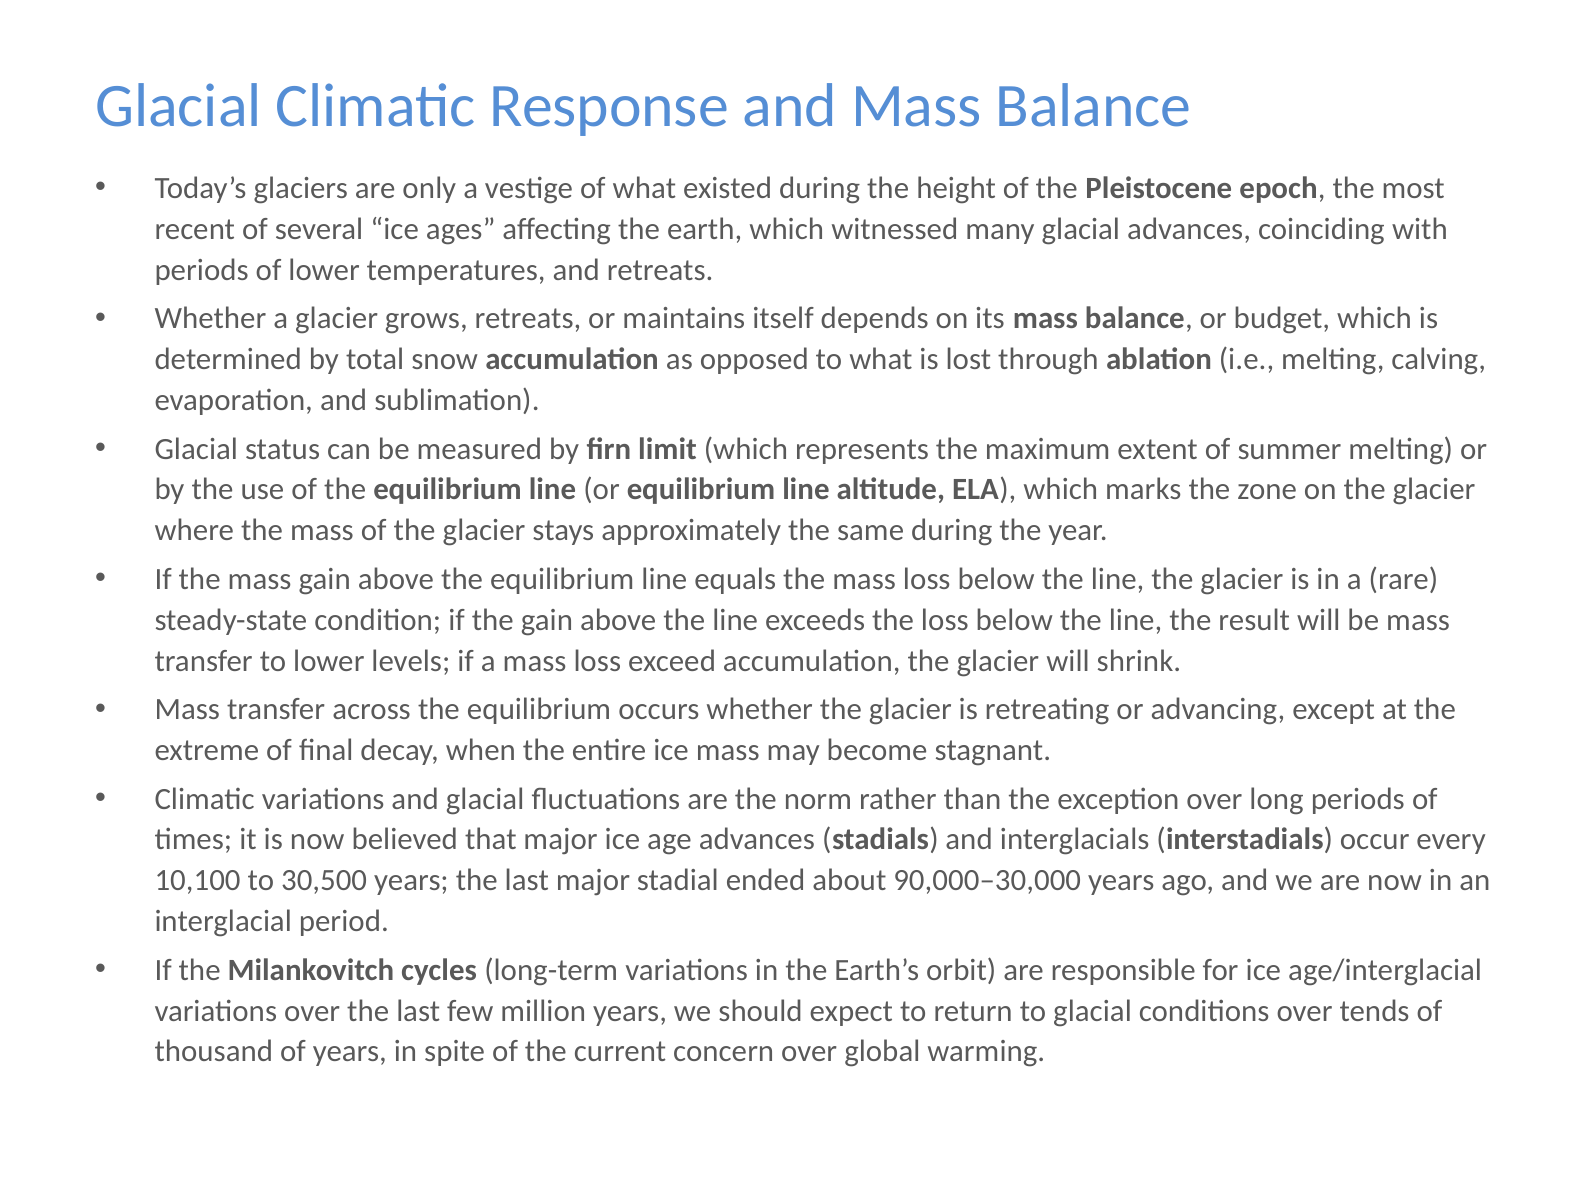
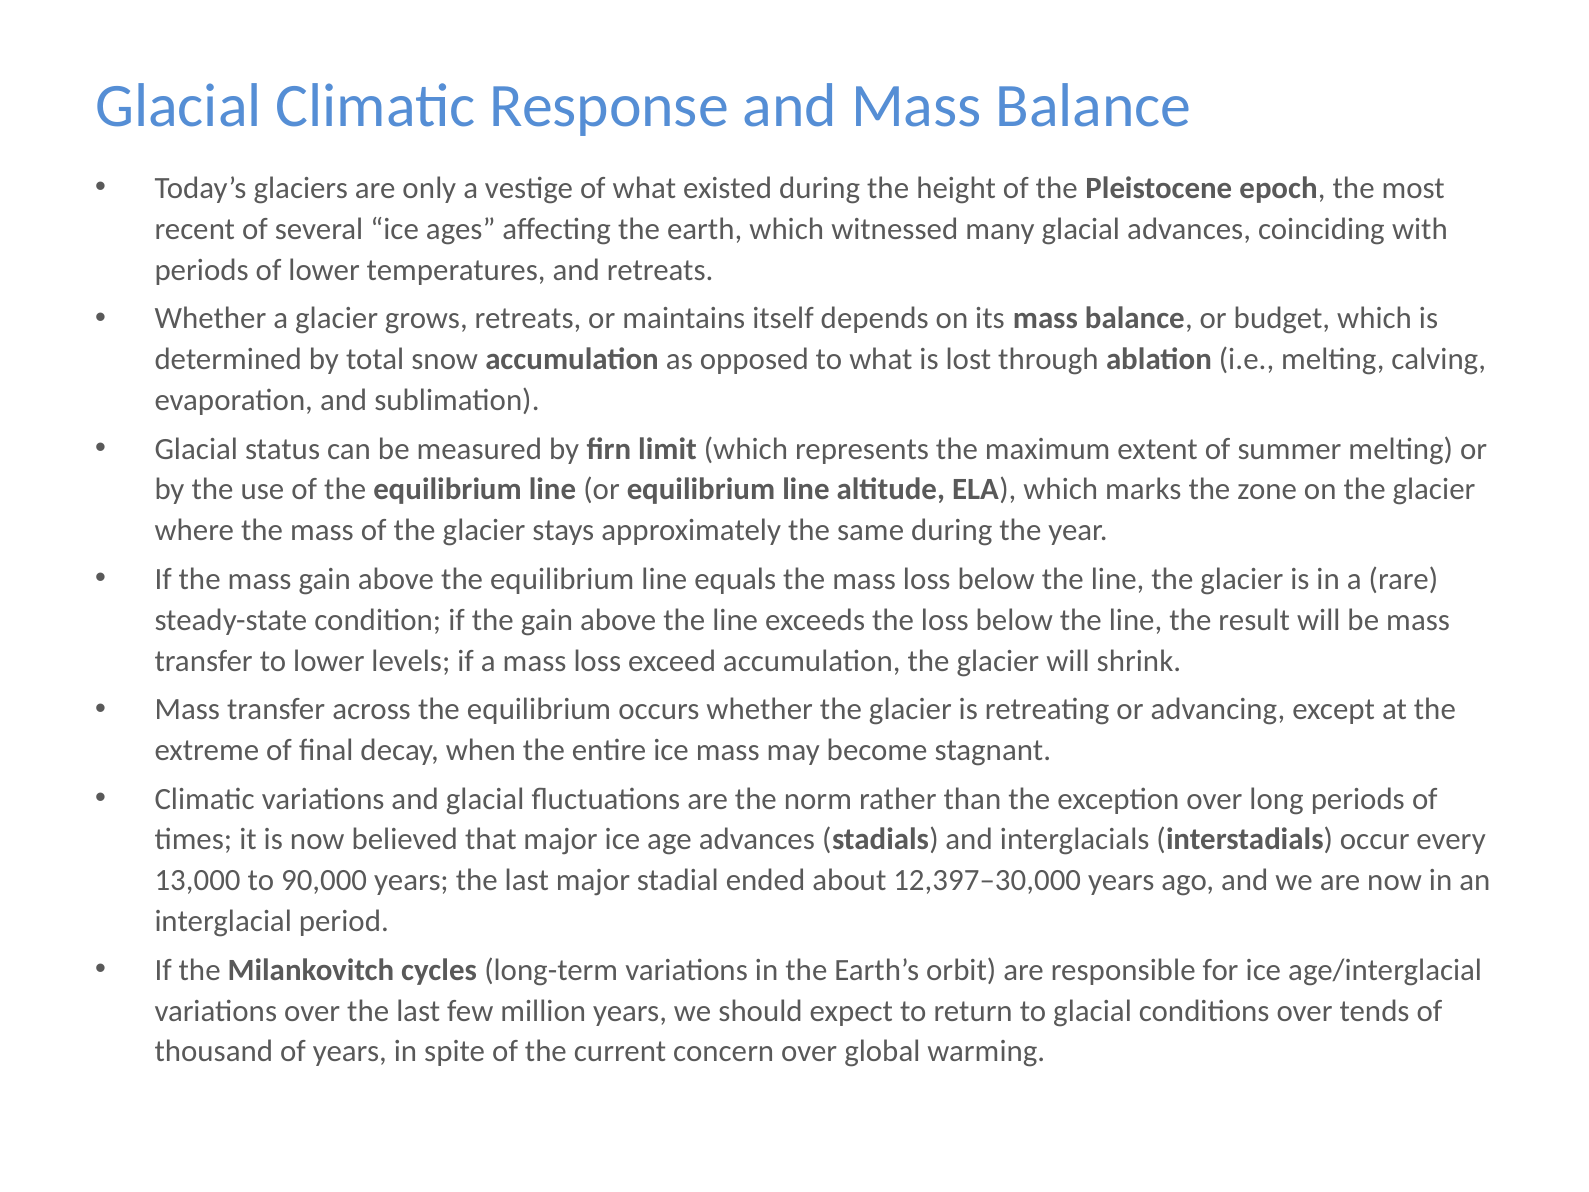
10,100: 10,100 -> 13,000 (198, 880)
30,500: 30,500 -> 90,000 (324, 880)
90,000–30,000: 90,000–30,000 -> 12,397–30,000 (987, 880)
